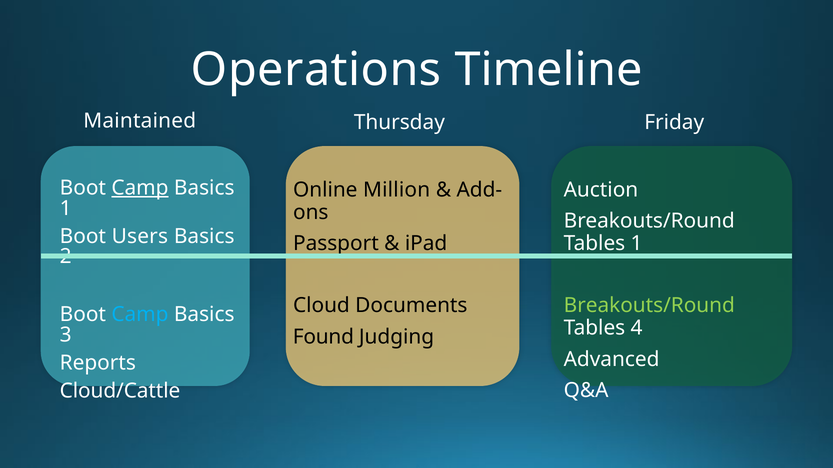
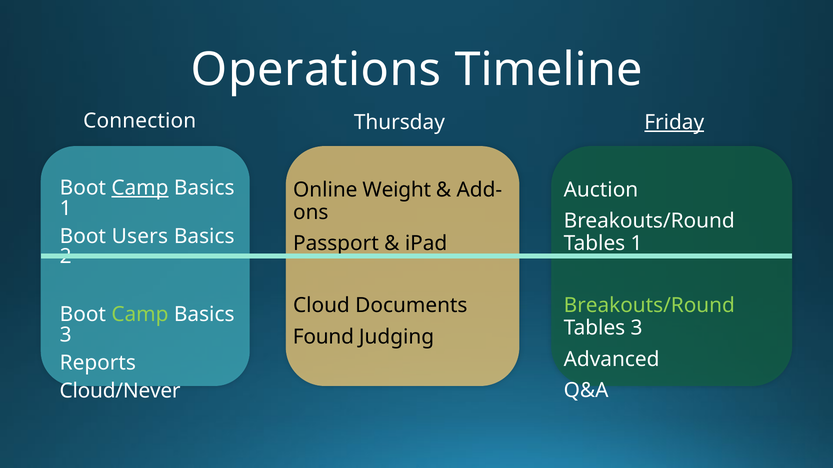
Maintained: Maintained -> Connection (140, 121)
Friday underline: none -> present (674, 122)
Million: Million -> Weight (397, 190)
Camp colour: light blue -> light green (140, 315)
Tables 4: 4 -> 3 (637, 328)
Cloud/Cattle: Cloud/Cattle -> Cloud/Never (120, 391)
